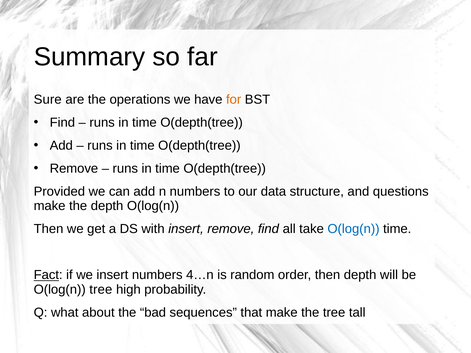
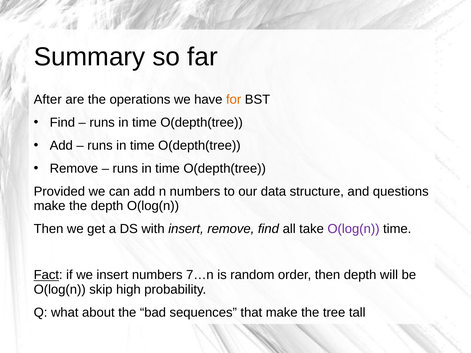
Sure: Sure -> After (48, 99)
O(log(n colour: blue -> purple (353, 229)
4…n: 4…n -> 7…n (200, 275)
O(log(n tree: tree -> skip (101, 290)
